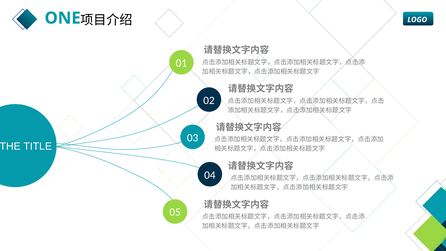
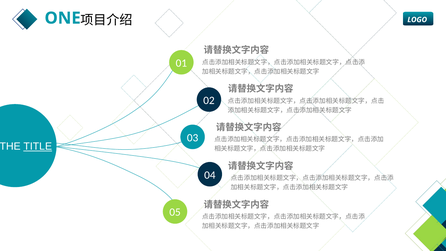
TITLE underline: none -> present (38, 146)
